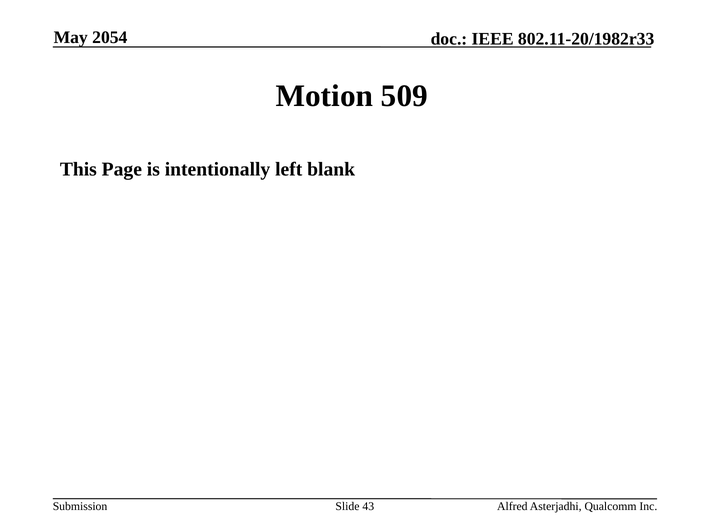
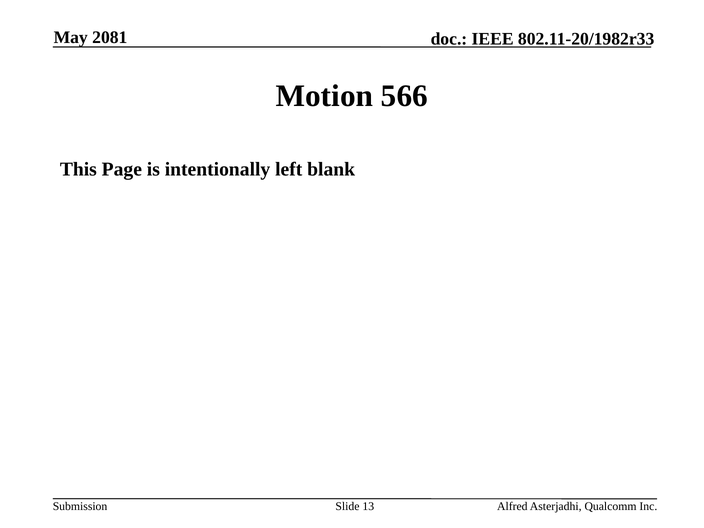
2054: 2054 -> 2081 (110, 37)
509: 509 -> 566 (404, 96)
43: 43 -> 13 (368, 506)
